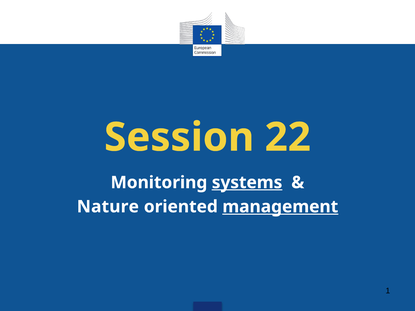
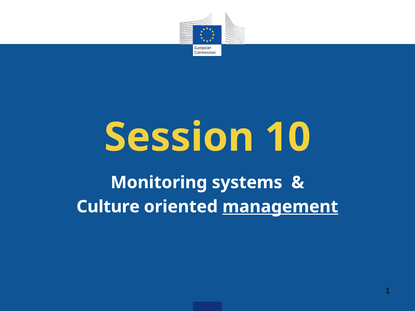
22: 22 -> 10 (288, 137)
systems underline: present -> none (247, 183)
Nature: Nature -> Culture (108, 207)
